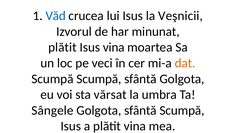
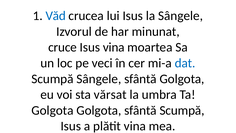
la Veşnicii: Veşnicii -> Sângele (181, 16)
plătit: plătit -> cruce (62, 47)
dat colour: orange -> blue (185, 63)
Scumpă Scumpă: Scumpă -> Sângele (99, 79)
Sângele: Sângele -> Golgota (52, 110)
